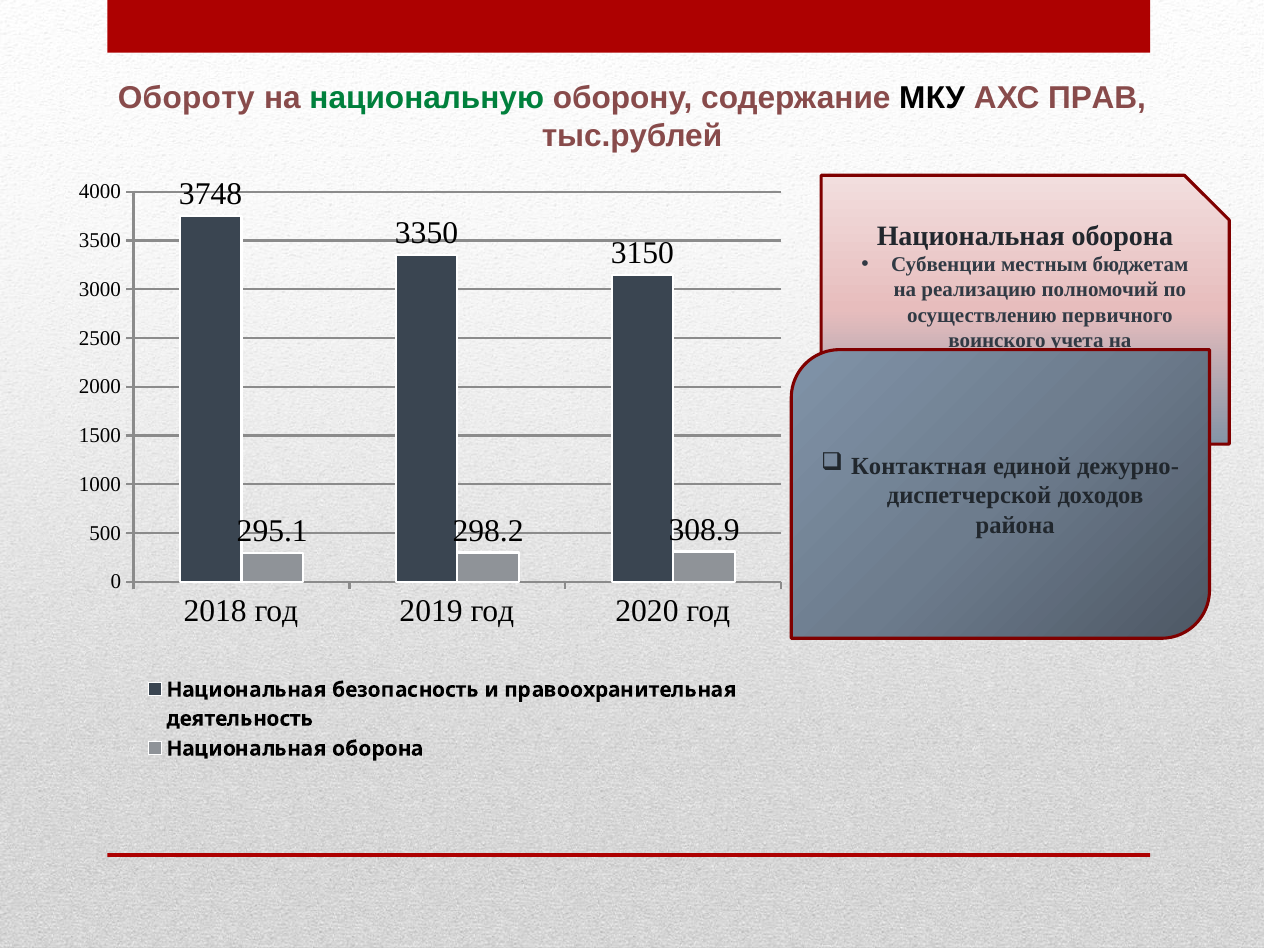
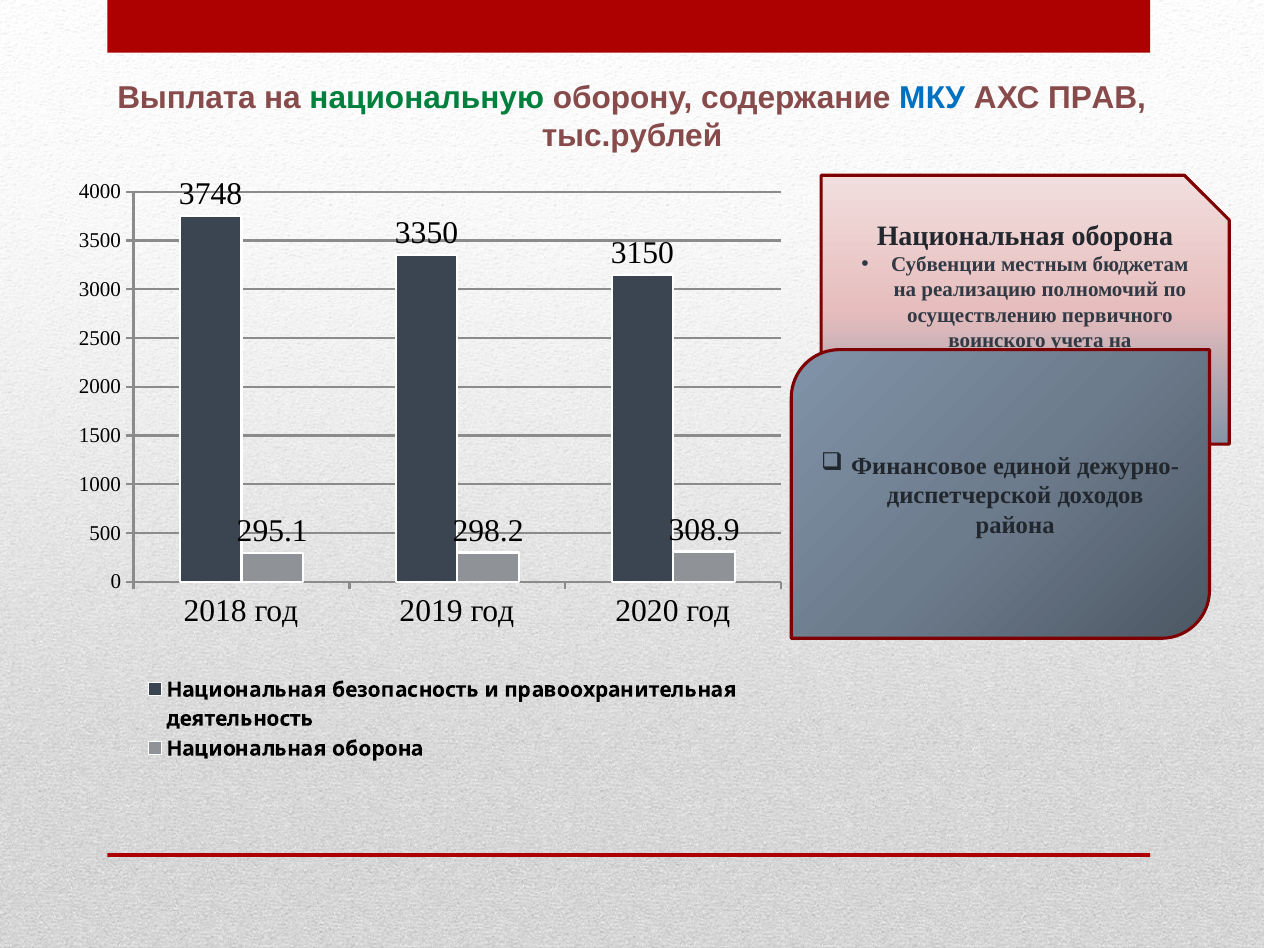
Обороту: Обороту -> Выплата (187, 98)
МКУ colour: black -> blue (932, 98)
Контактная: Контактная -> Финансовое (919, 466)
